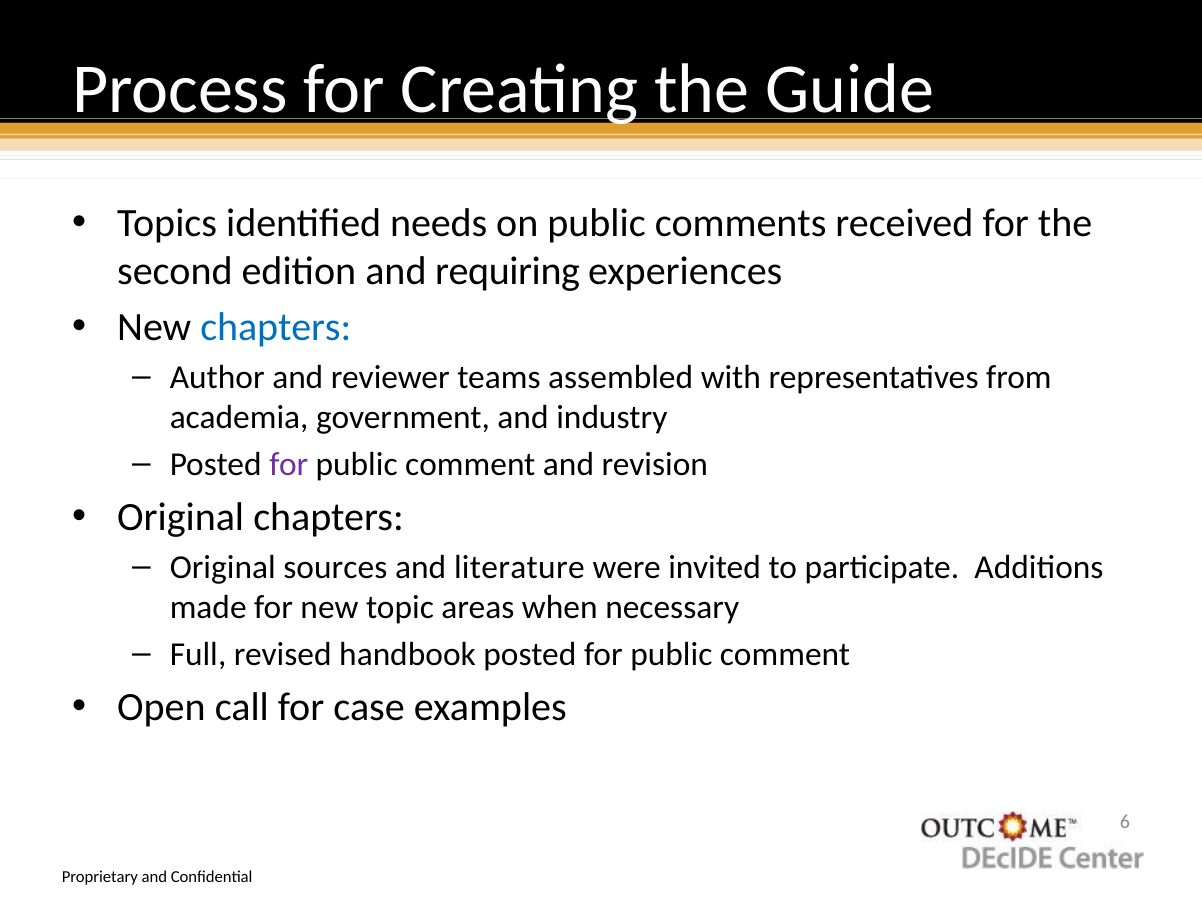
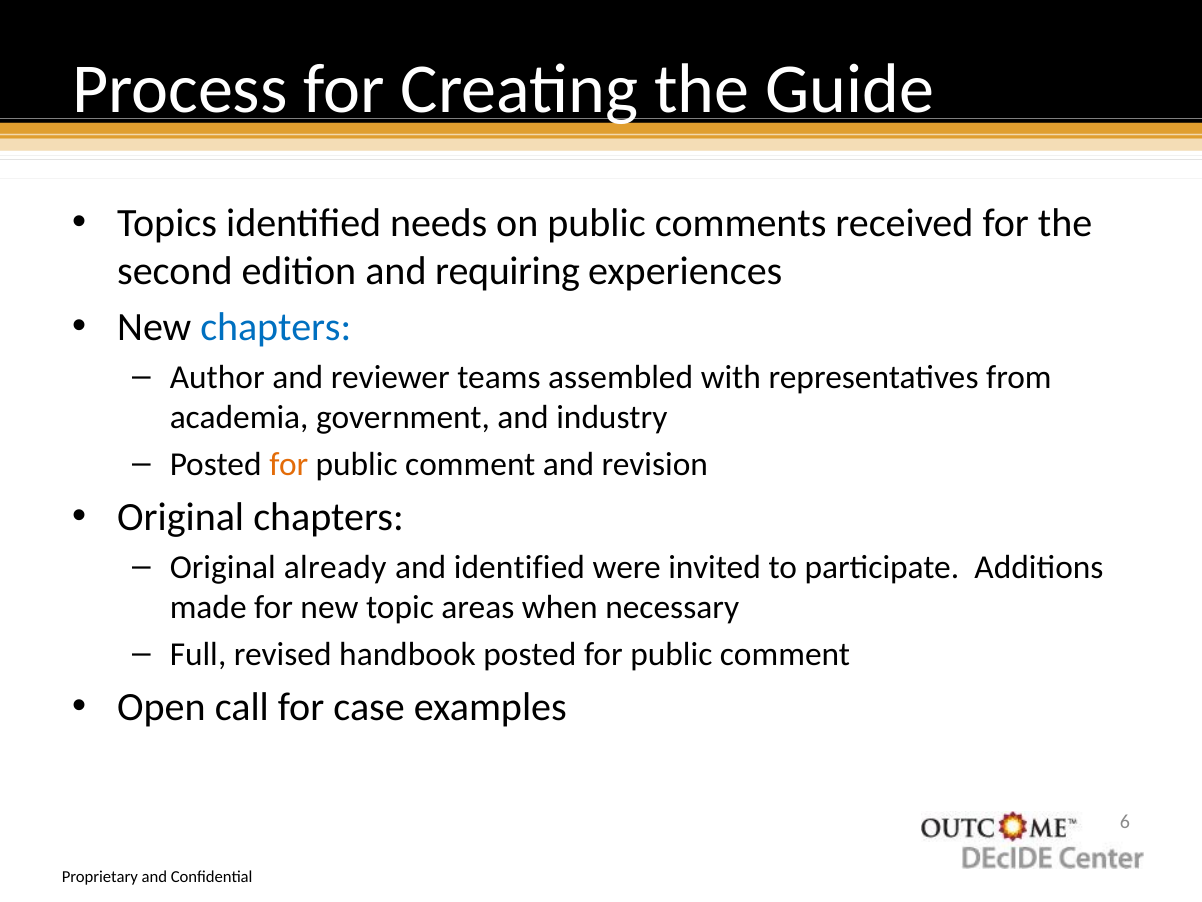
for colour: purple -> orange (289, 464)
sources: sources -> already (335, 567)
and literature: literature -> identified (519, 567)
